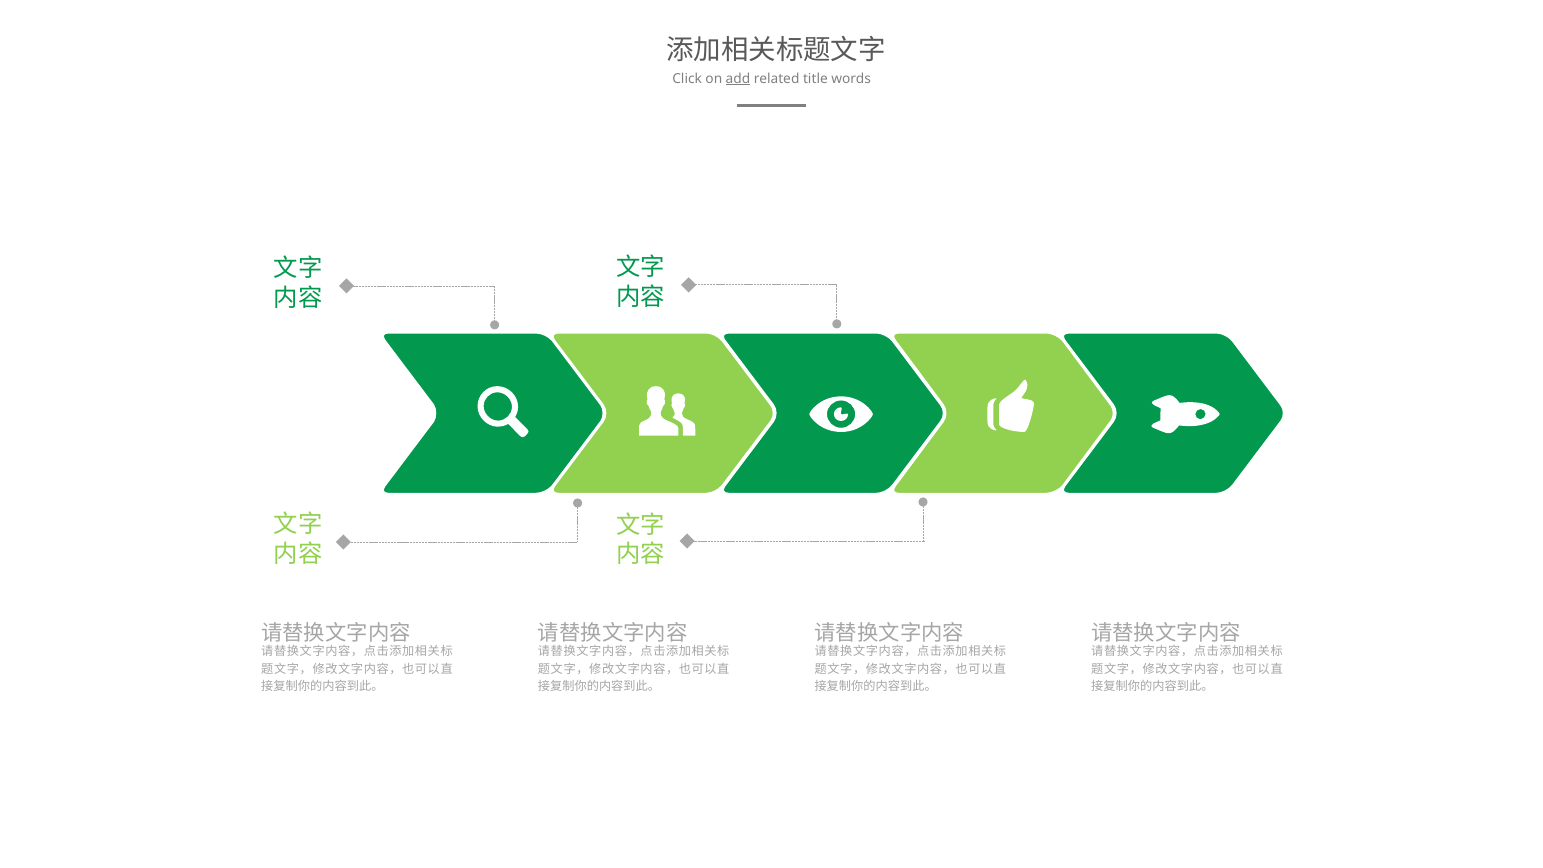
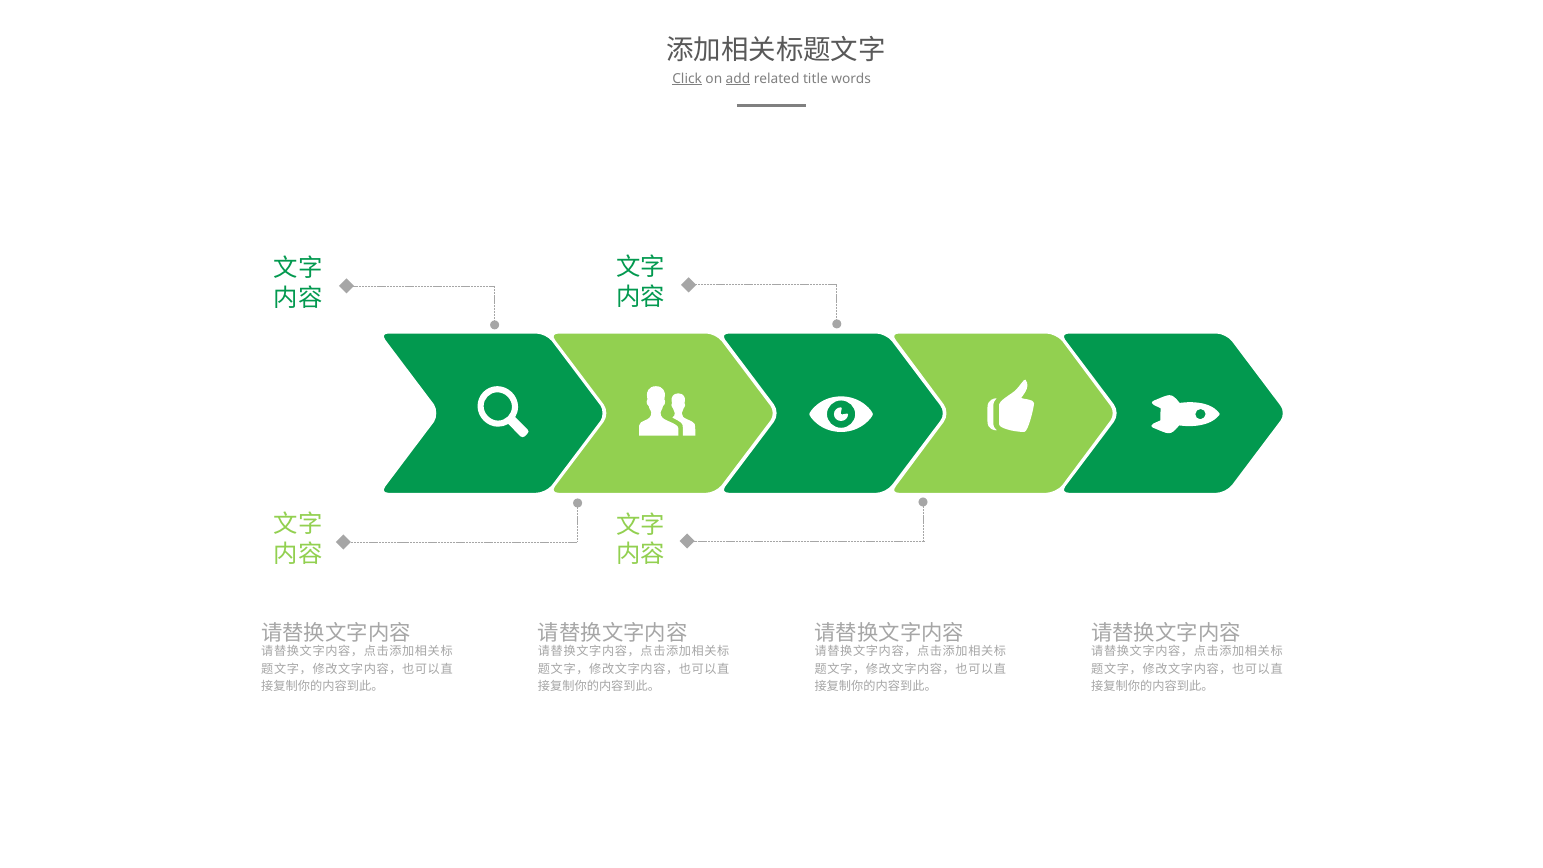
Click underline: none -> present (687, 79)
